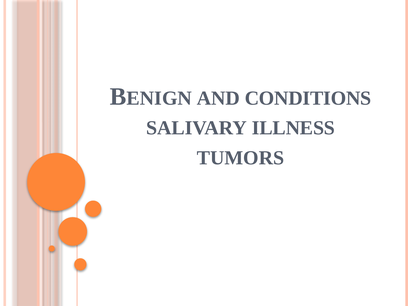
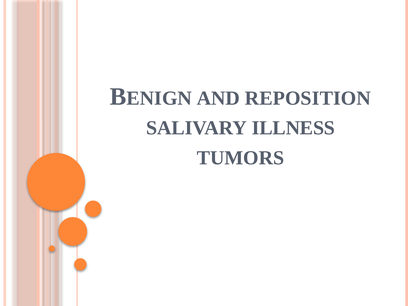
CONDITIONS: CONDITIONS -> REPOSITION (308, 98)
